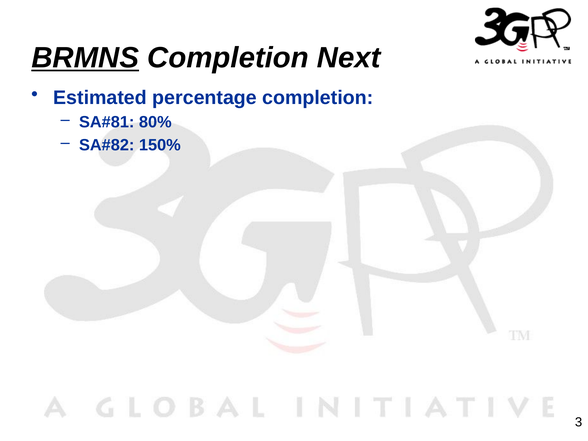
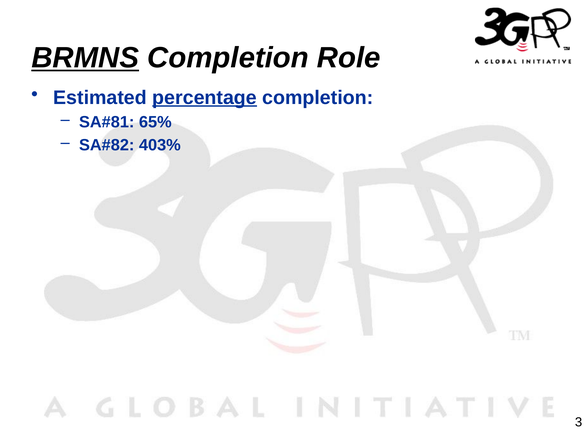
Next: Next -> Role (349, 58)
percentage underline: none -> present (205, 98)
80%: 80% -> 65% (155, 122)
150%: 150% -> 403% (160, 145)
